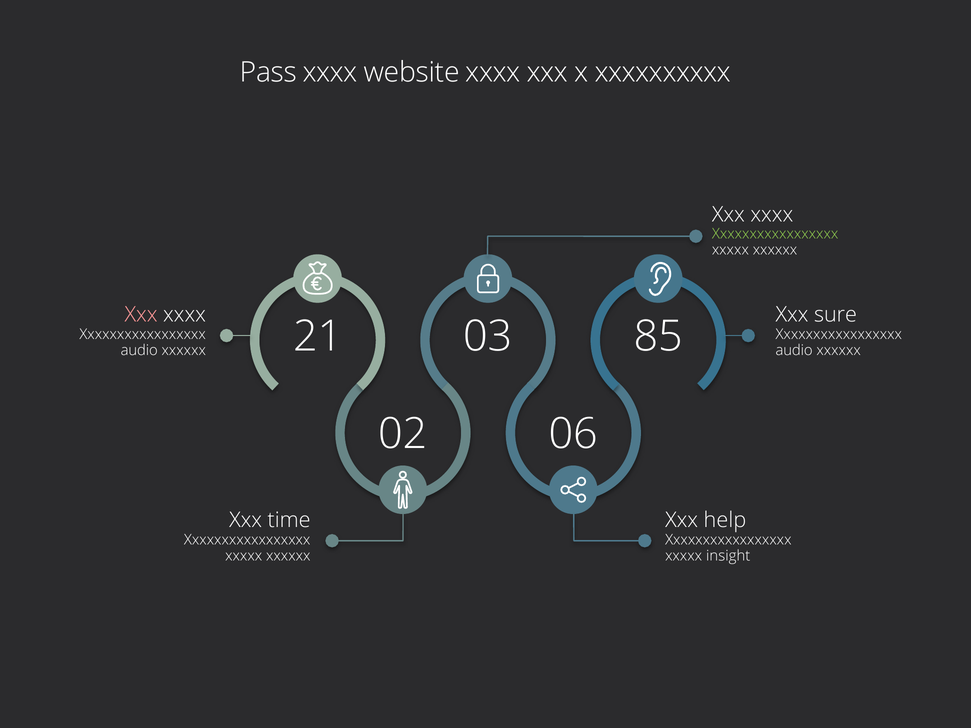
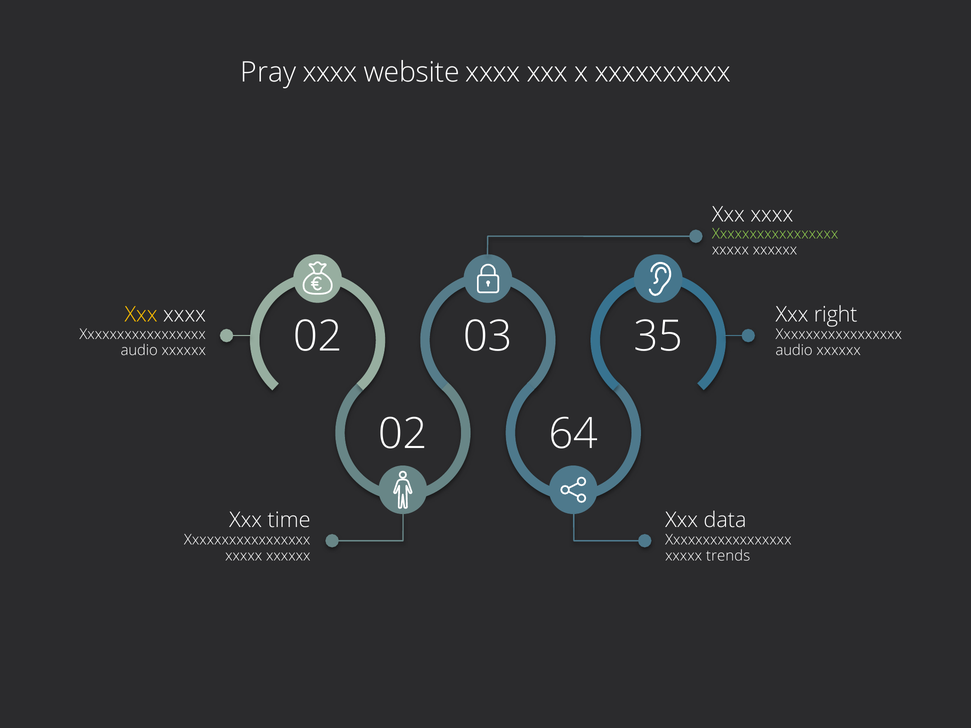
Pass: Pass -> Pray (268, 73)
Xxx colour: pink -> yellow (141, 315)
sure: sure -> right (836, 315)
85: 85 -> 35 (658, 337)
xxxxxx 21: 21 -> 02 (318, 337)
06: 06 -> 64 (573, 434)
help: help -> data (725, 520)
insight: insight -> trends (728, 556)
